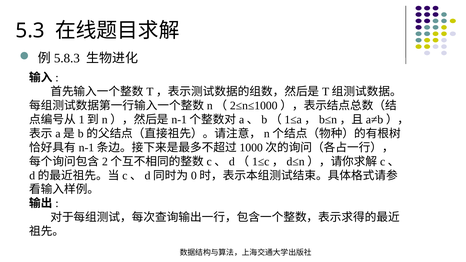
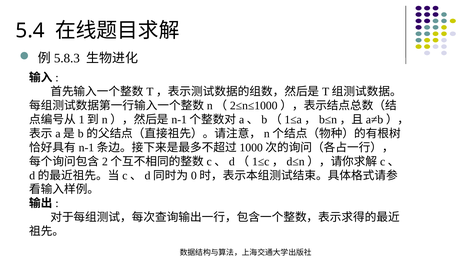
5.3: 5.3 -> 5.4 (30, 31)
